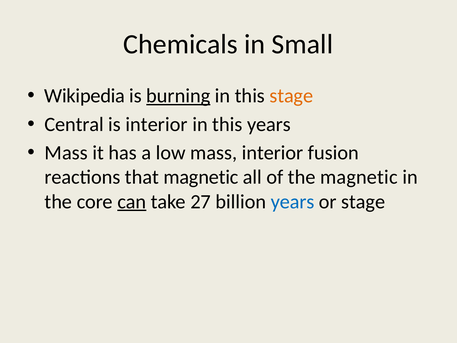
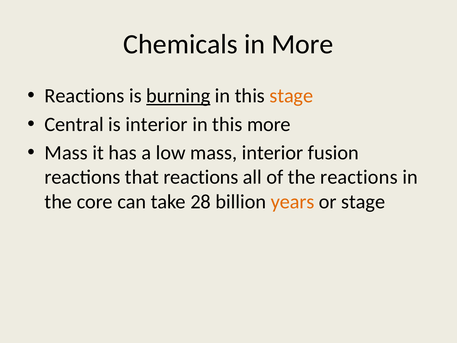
in Small: Small -> More (302, 44)
Wikipedia: Wikipedia -> Reactions (85, 96)
this years: years -> more (269, 124)
that magnetic: magnetic -> reactions (201, 177)
the magnetic: magnetic -> reactions (359, 177)
can underline: present -> none (132, 202)
27: 27 -> 28 (201, 202)
years colour: blue -> orange (293, 202)
